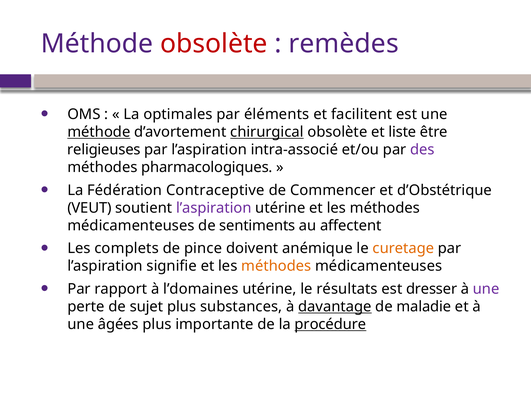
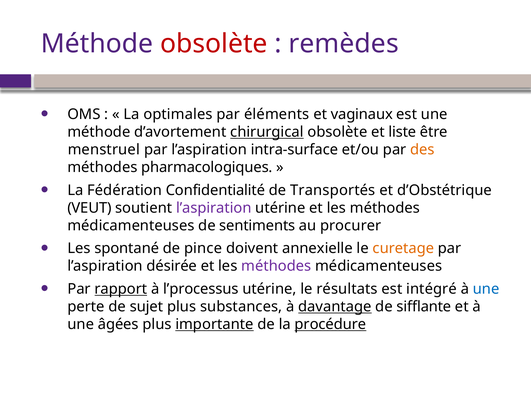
facilitent: facilitent -> vaginaux (362, 114)
méthode underline: present -> none (99, 132)
religieuses: religieuses -> menstruel (104, 150)
intra-associé: intra-associé -> intra-surface (294, 150)
des colour: purple -> orange (422, 150)
Contraceptive: Contraceptive -> Confidentialité (215, 190)
Commencer: Commencer -> Transportés (333, 190)
affectent: affectent -> procurer (351, 226)
complets: complets -> spontané (127, 249)
anémique: anémique -> annexielle (317, 249)
signifie: signifie -> désirée (172, 266)
méthodes colour: orange -> purple (276, 266)
rapport underline: none -> present (121, 289)
l’domaines: l’domaines -> l’processus (201, 289)
dresser: dresser -> intégré (431, 289)
une colour: purple -> blue (486, 289)
maladie: maladie -> sifflante (424, 307)
importante underline: none -> present (214, 325)
